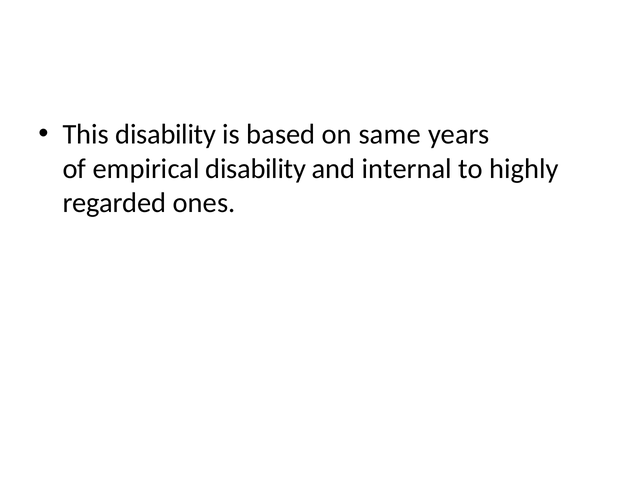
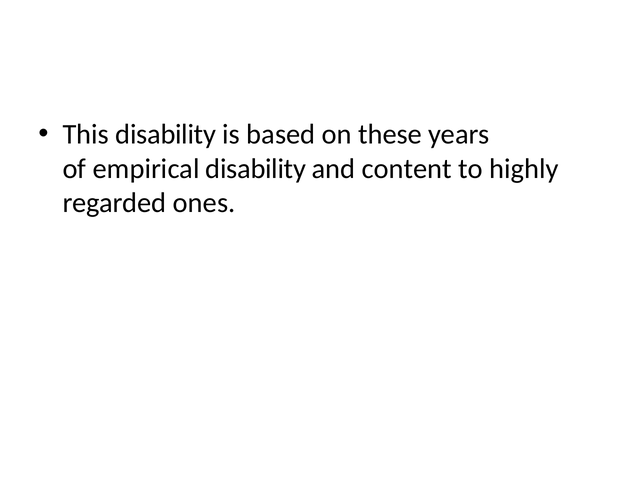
same: same -> these (390, 134)
internal: internal -> content (407, 169)
